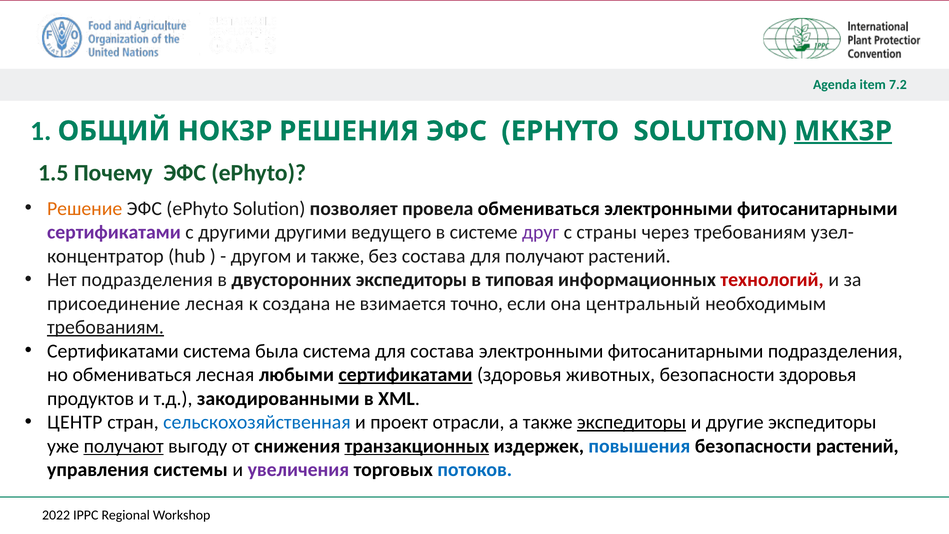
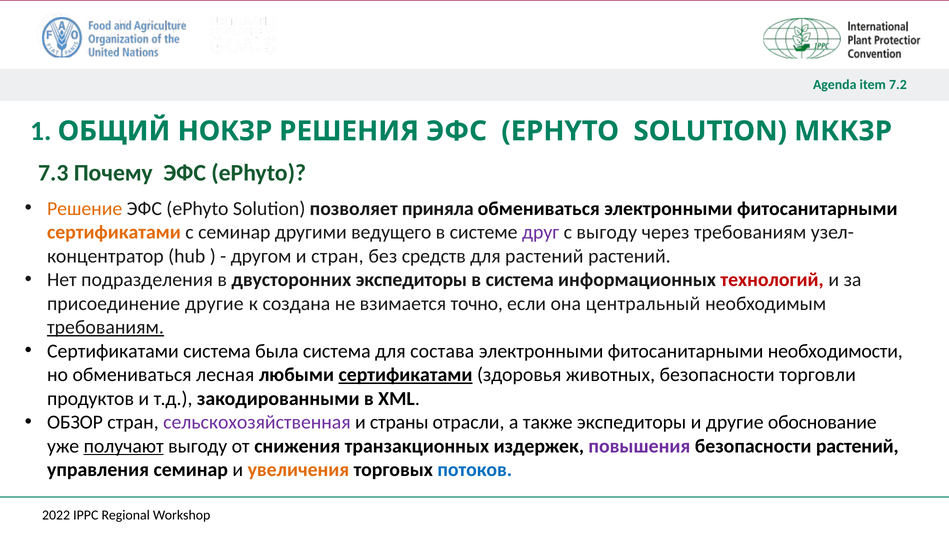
МККЗР underline: present -> none (843, 131)
1.5: 1.5 -> 7.3 (53, 173)
провела: провела -> приняла (438, 209)
сертификатами colour: purple -> orange (114, 232)
с другими: другими -> семинар (234, 232)
с страны: страны -> выгоду (607, 232)
и также: также -> стран (337, 256)
без состава: состава -> средств (434, 256)
для получают: получают -> растений (544, 256)
в типовая: типовая -> система (520, 280)
присоединение лесная: лесная -> другие (214, 303)
фитосанитарными подразделения: подразделения -> необходимости (835, 351)
безопасности здоровья: здоровья -> торговли (817, 375)
ЦЕНТР: ЦЕНТР -> ОБЗОР (75, 422)
сельскохозяйственная colour: blue -> purple (257, 422)
проект: проект -> страны (399, 422)
экспедиторы underline: present -> none (632, 422)
другие экспедиторы: экспедиторы -> обоснование (822, 422)
транзакционных underline: present -> none (417, 446)
повышения colour: blue -> purple (639, 446)
управления системы: системы -> семинар (191, 470)
увеличения colour: purple -> orange (298, 470)
